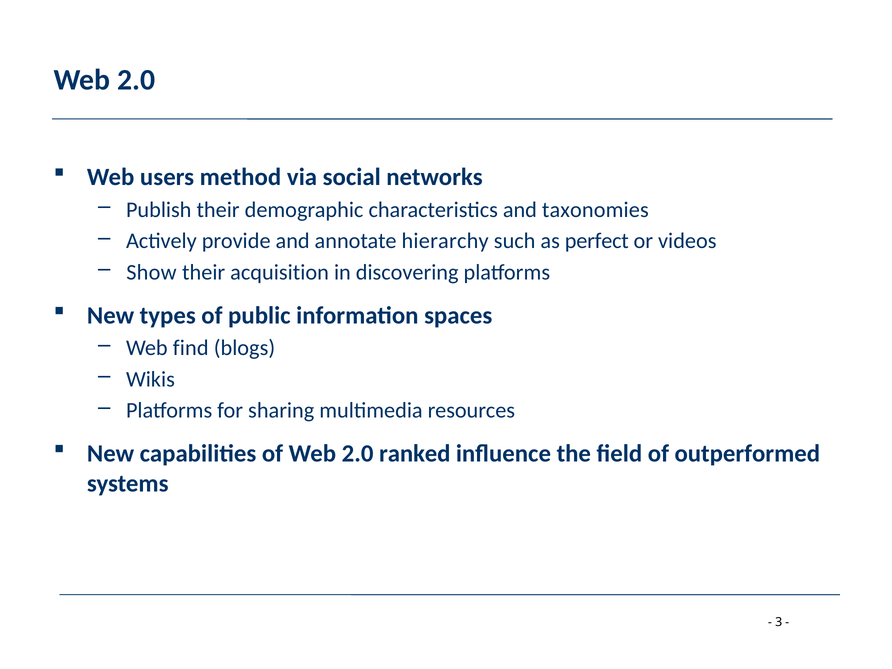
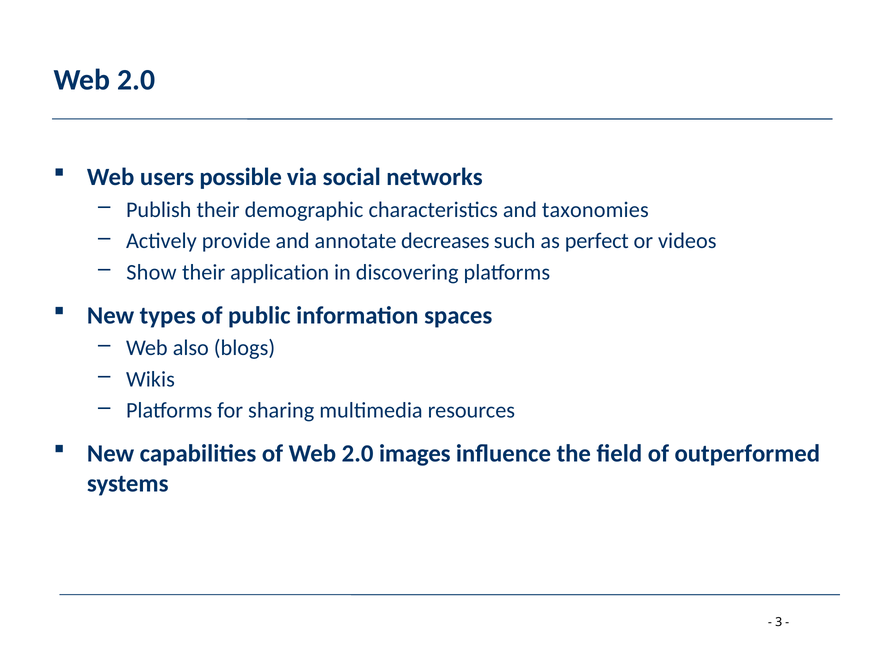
method: method -> possible (241, 177)
hierarchy: hierarchy -> decreases (445, 241)
acquisition: acquisition -> application (280, 272)
find: find -> also (191, 348)
ranked: ranked -> images (415, 454)
